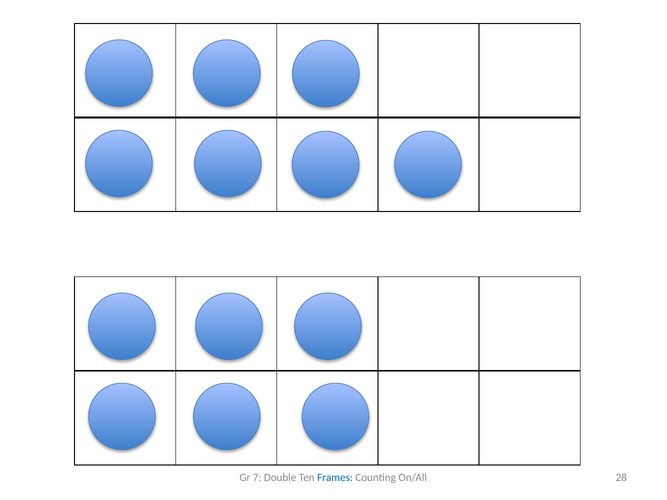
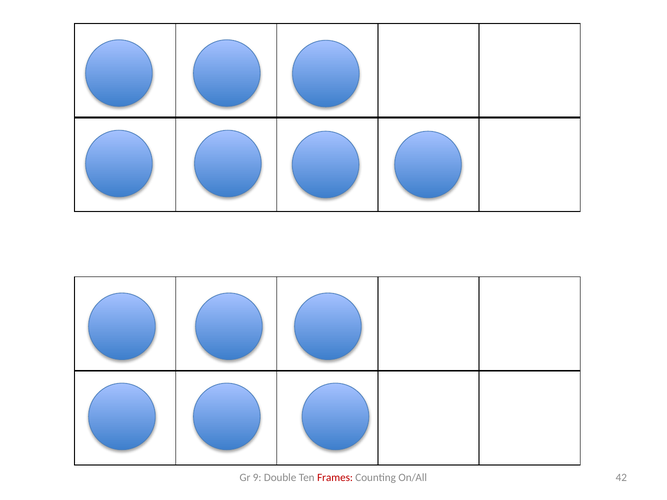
7: 7 -> 9 (257, 478)
Frames colour: blue -> red (335, 478)
28: 28 -> 42 (621, 478)
